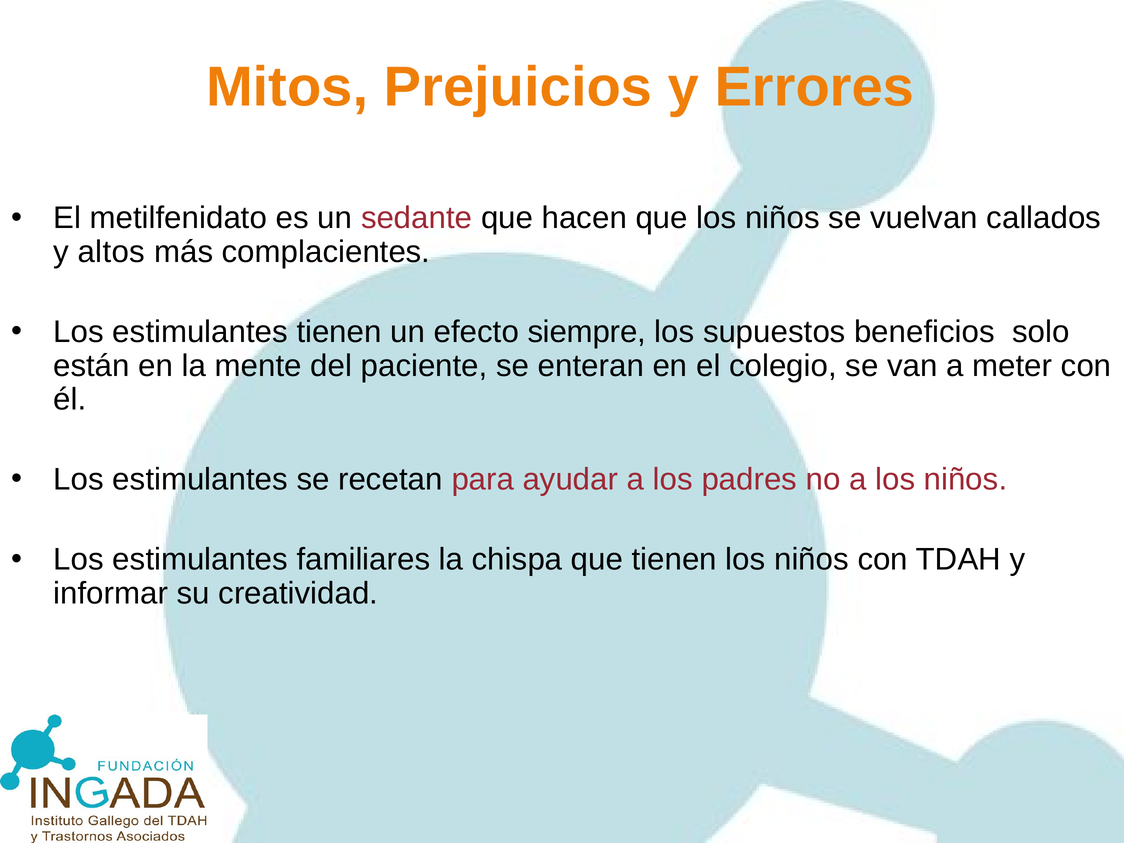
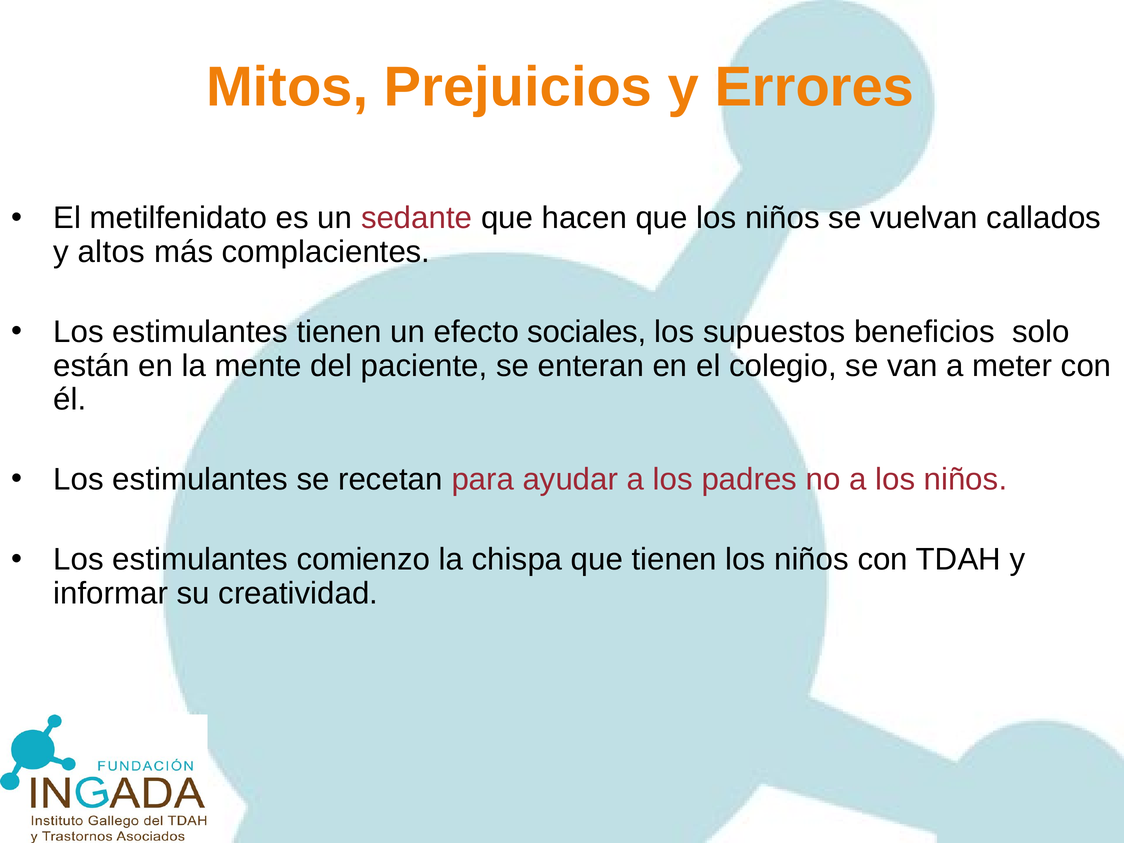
siempre: siempre -> sociales (587, 332)
familiares: familiares -> comienzo (363, 559)
